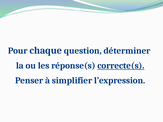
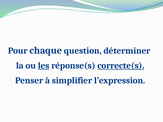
les underline: none -> present (44, 66)
